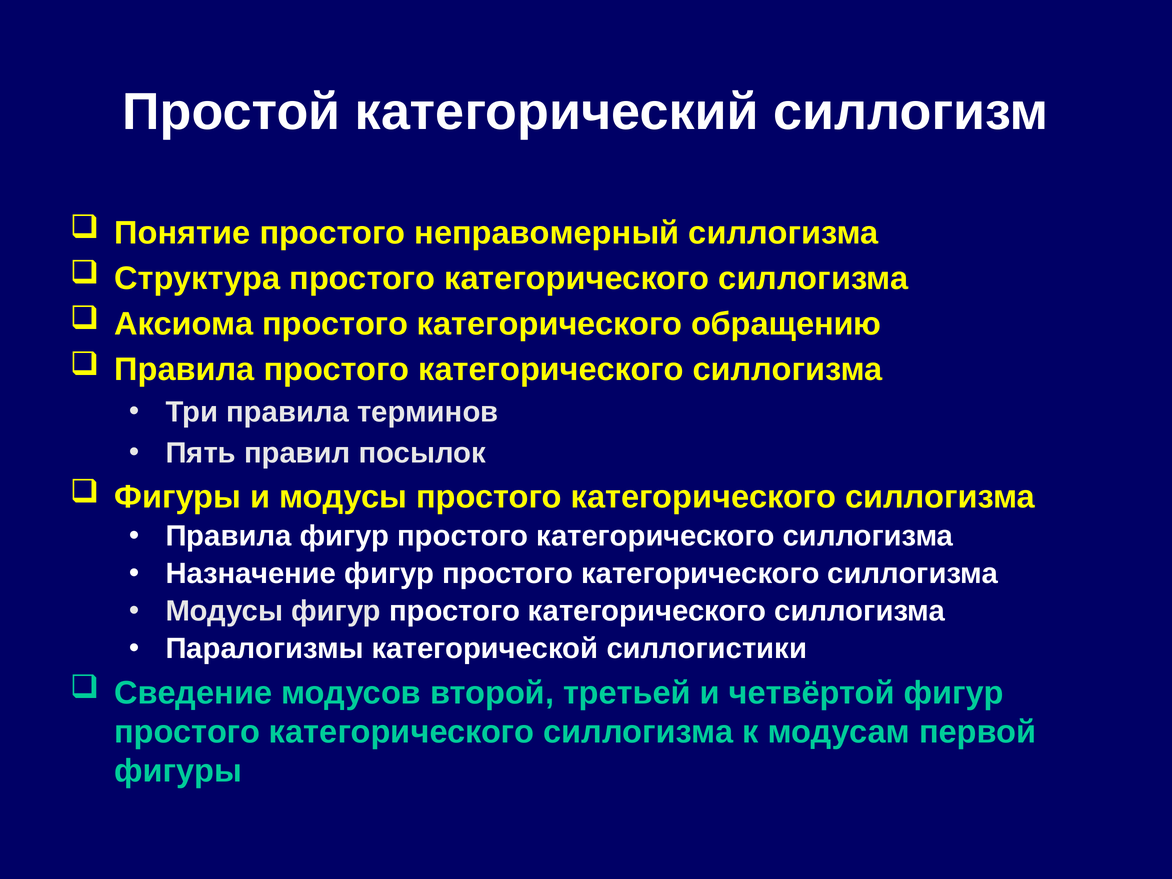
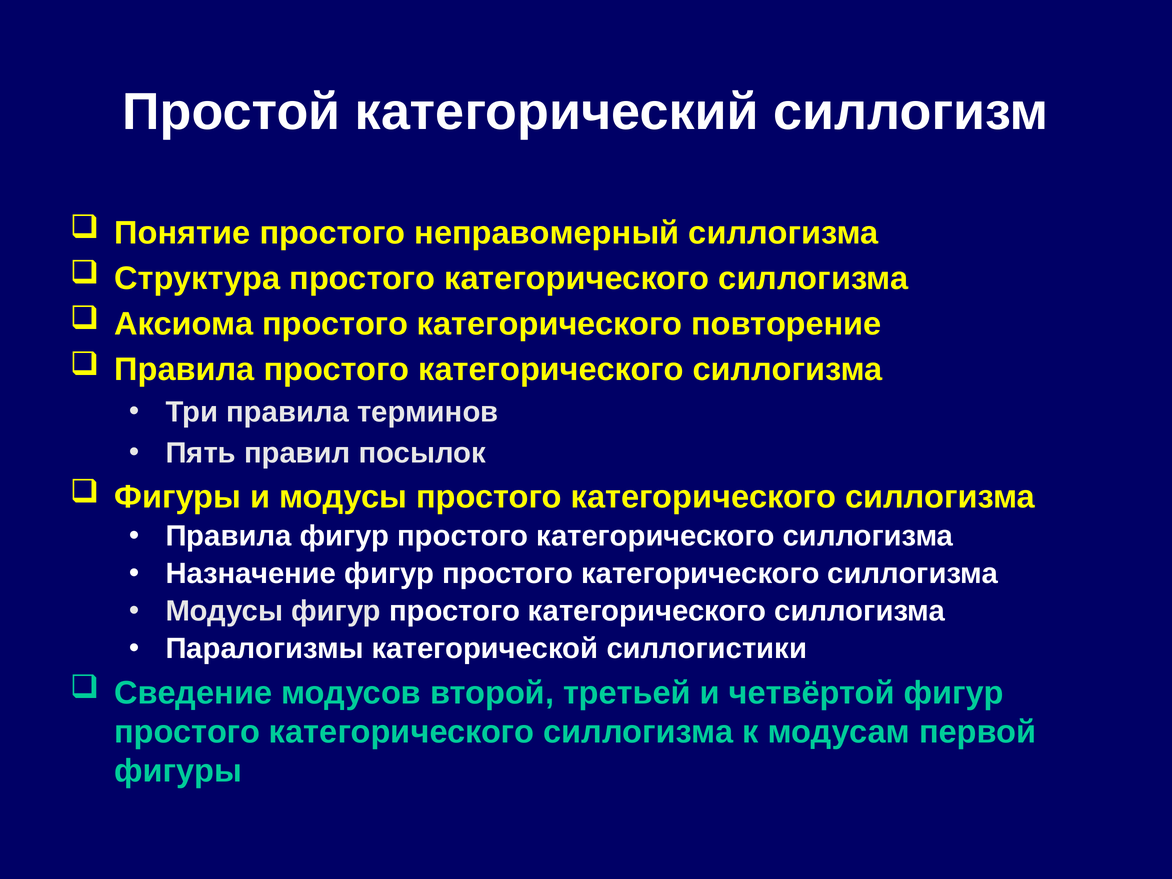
обращению: обращению -> повторение (786, 324)
